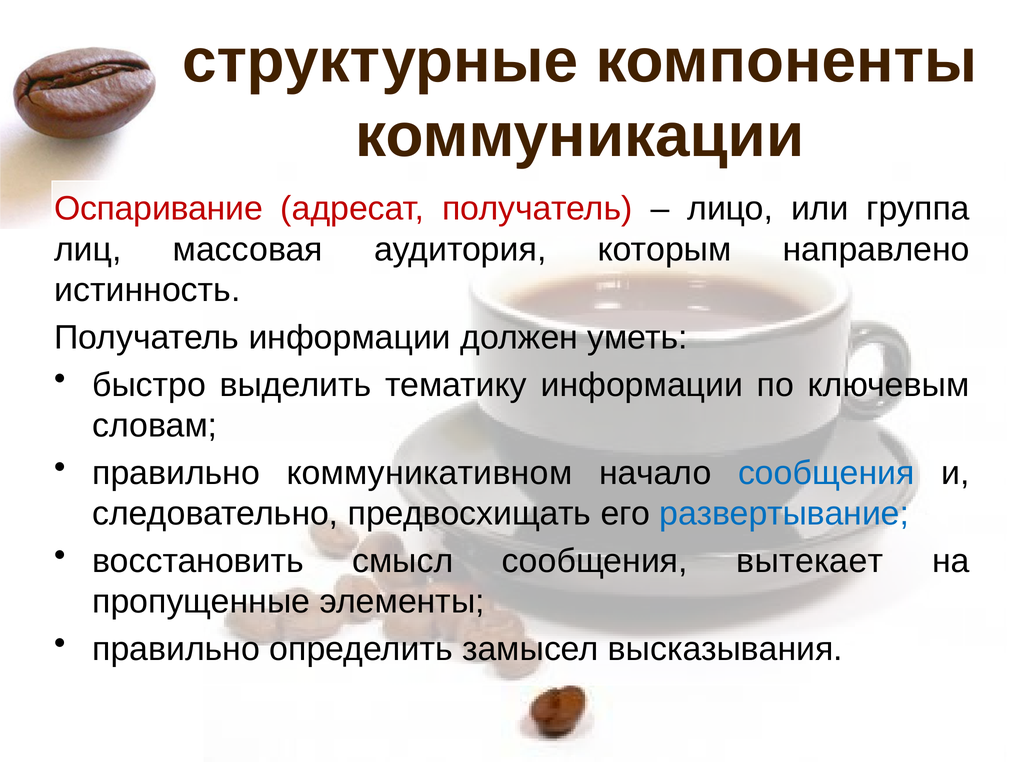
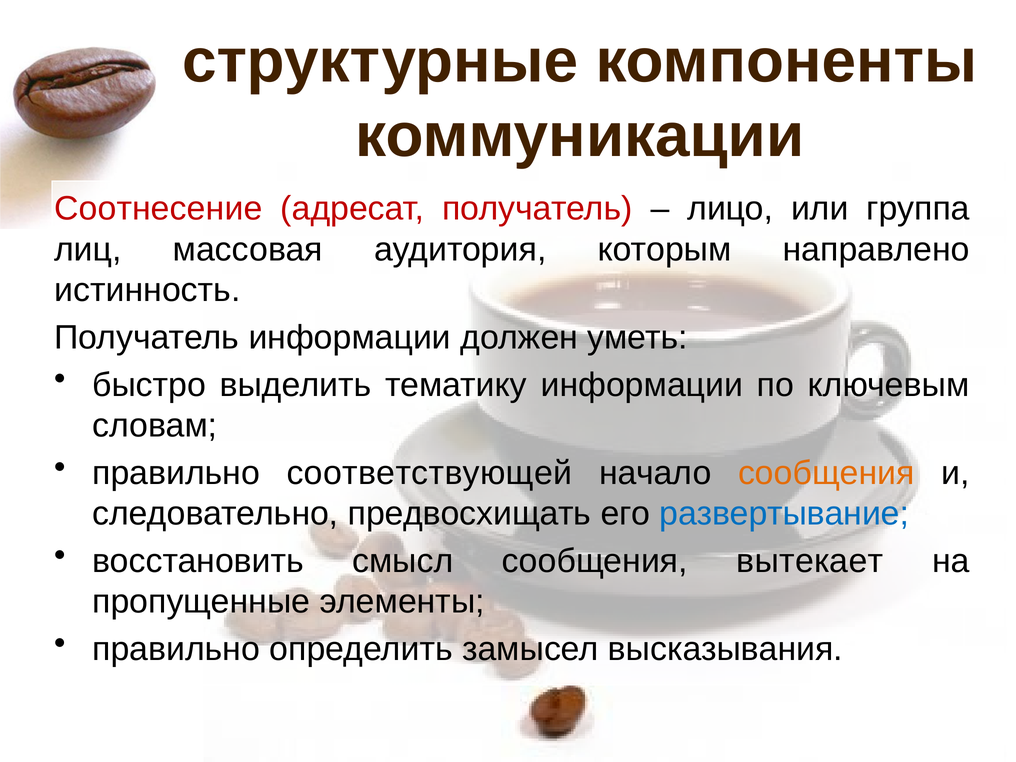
Оспаривание: Оспаривание -> Соотнесение (158, 209)
коммуникативном: коммуникативном -> соответствующей (429, 473)
сообщения colour: blue -> orange (826, 473)
